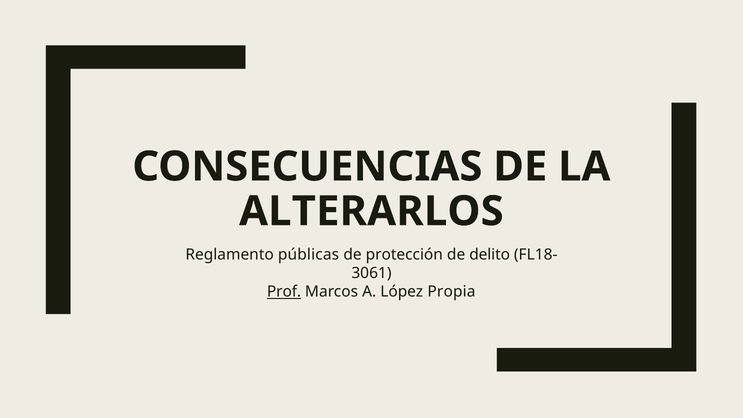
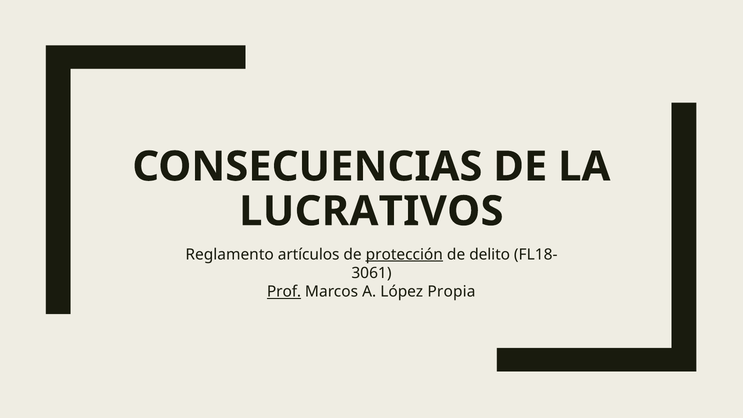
ALTERARLOS: ALTERARLOS -> LUCRATIVOS (371, 211)
públicas: públicas -> artículos (309, 254)
protección underline: none -> present (404, 254)
